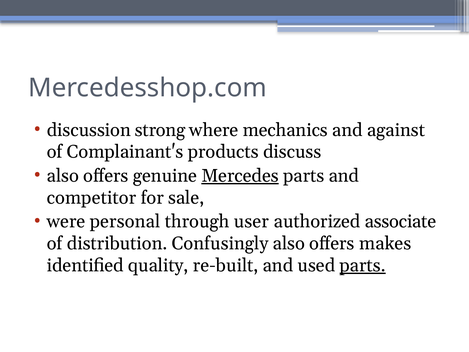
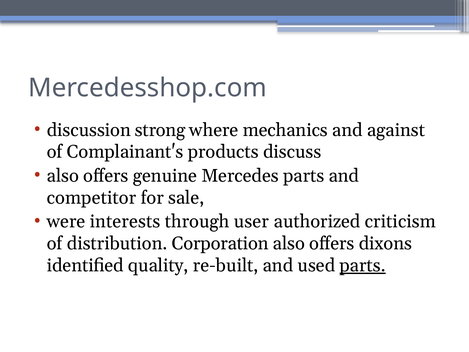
Mercedes underline: present -> none (240, 176)
personal: personal -> interests (125, 221)
associate: associate -> criticism (400, 221)
Confusingly: Confusingly -> Corporation (220, 243)
makes: makes -> dixons (385, 243)
